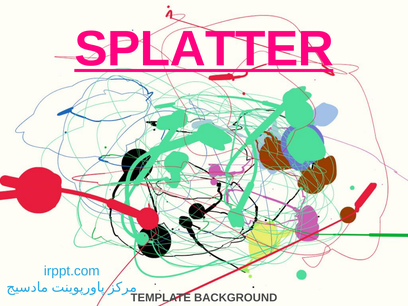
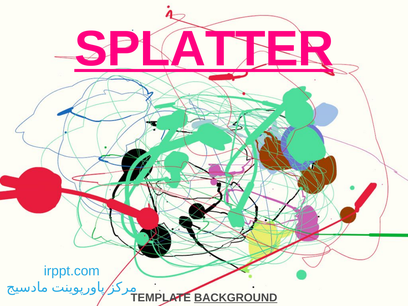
BACKGROUND underline: none -> present (236, 298)
